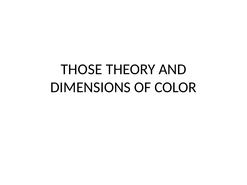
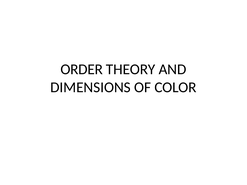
THOSE: THOSE -> ORDER (82, 69)
